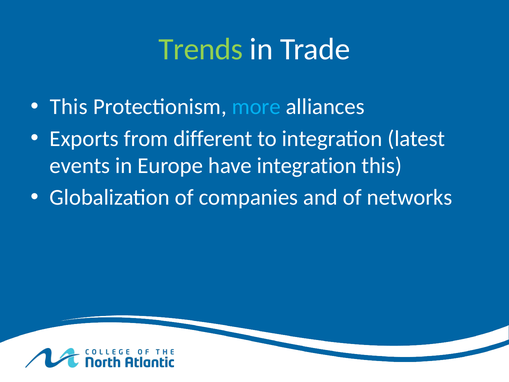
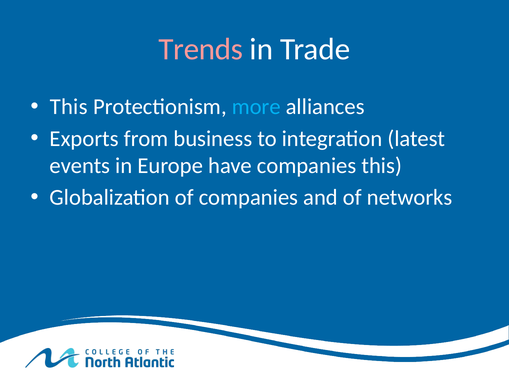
Trends colour: light green -> pink (201, 49)
different: different -> business (213, 138)
have integration: integration -> companies (307, 166)
